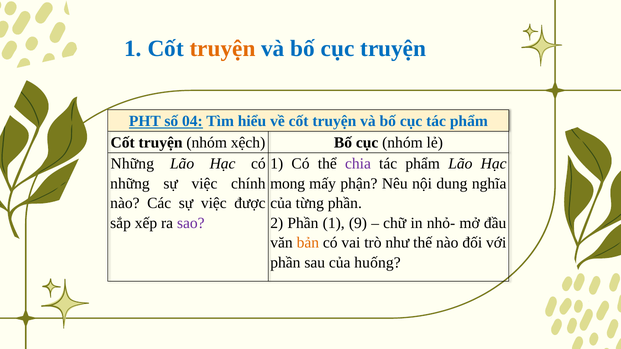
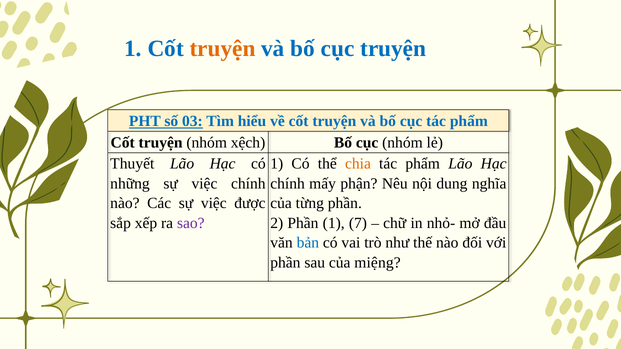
04: 04 -> 03 (192, 121)
Những: Những -> Thuyết (132, 164)
chia colour: purple -> orange (358, 164)
mong: mong -> chính (288, 184)
9: 9 -> 7 (358, 223)
bản colour: orange -> blue (308, 243)
huống: huống -> miệng (378, 263)
